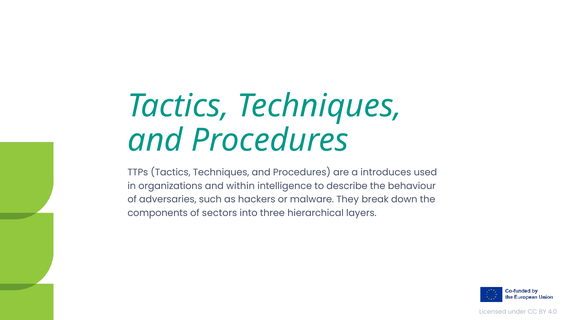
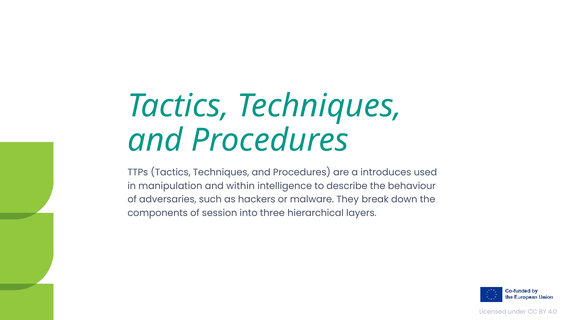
organizations: organizations -> manipulation (170, 186)
sectors: sectors -> session (220, 213)
